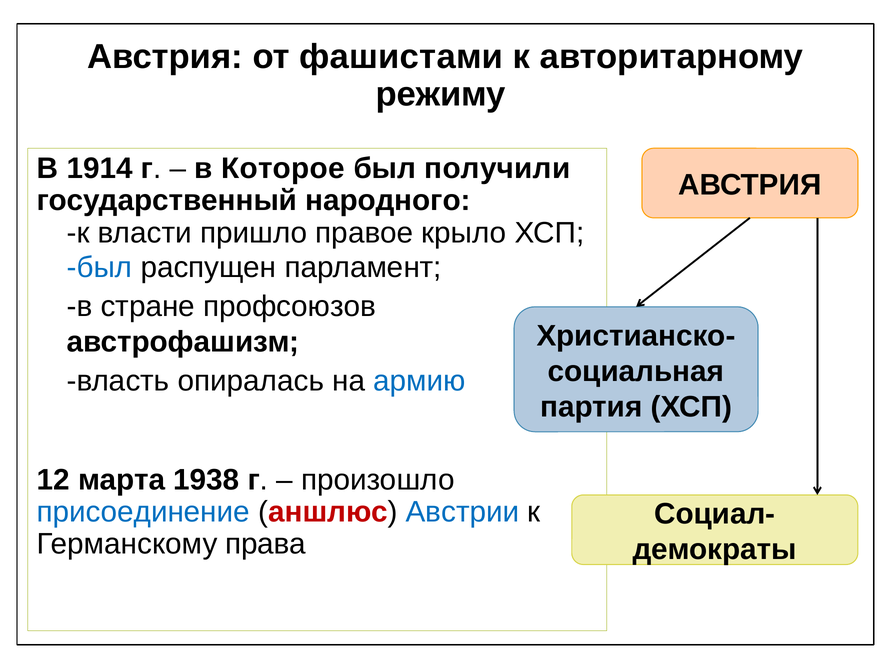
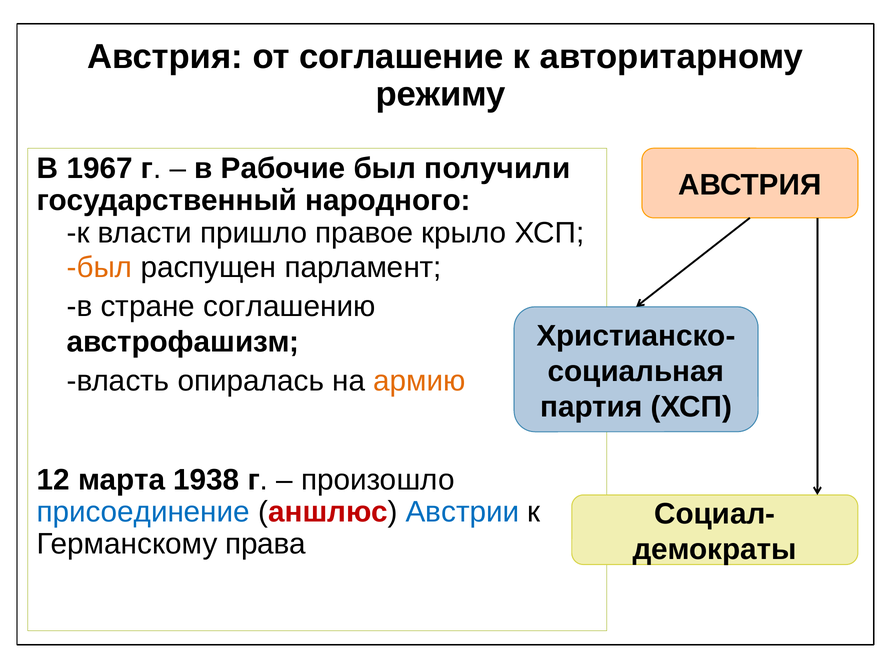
фашистами: фашистами -> соглашение (401, 57)
1914: 1914 -> 1967 (100, 169)
Которое: Которое -> Рабочие (283, 169)
был colour: blue -> orange (99, 268)
профсоюзов: профсоюзов -> соглашению (289, 307)
армию colour: blue -> orange (420, 381)
